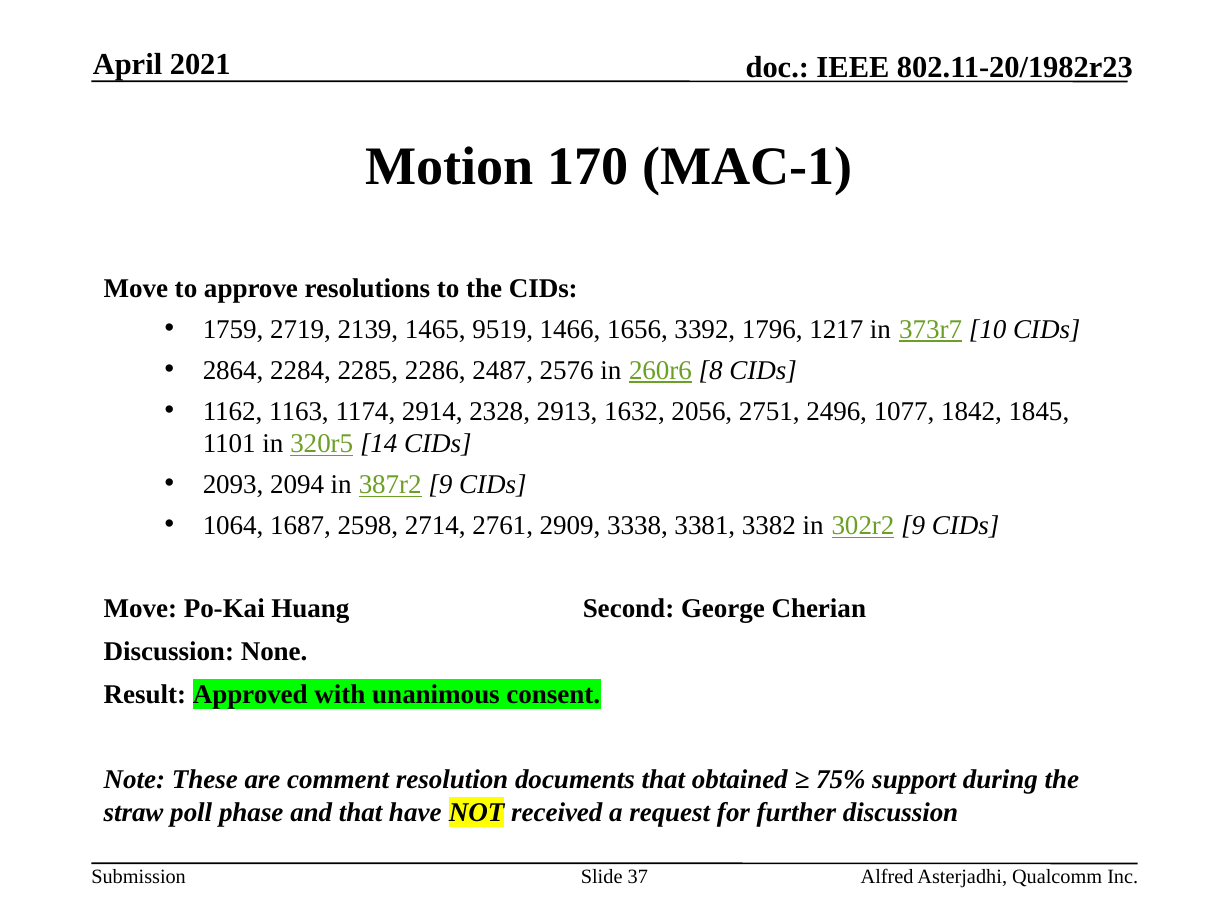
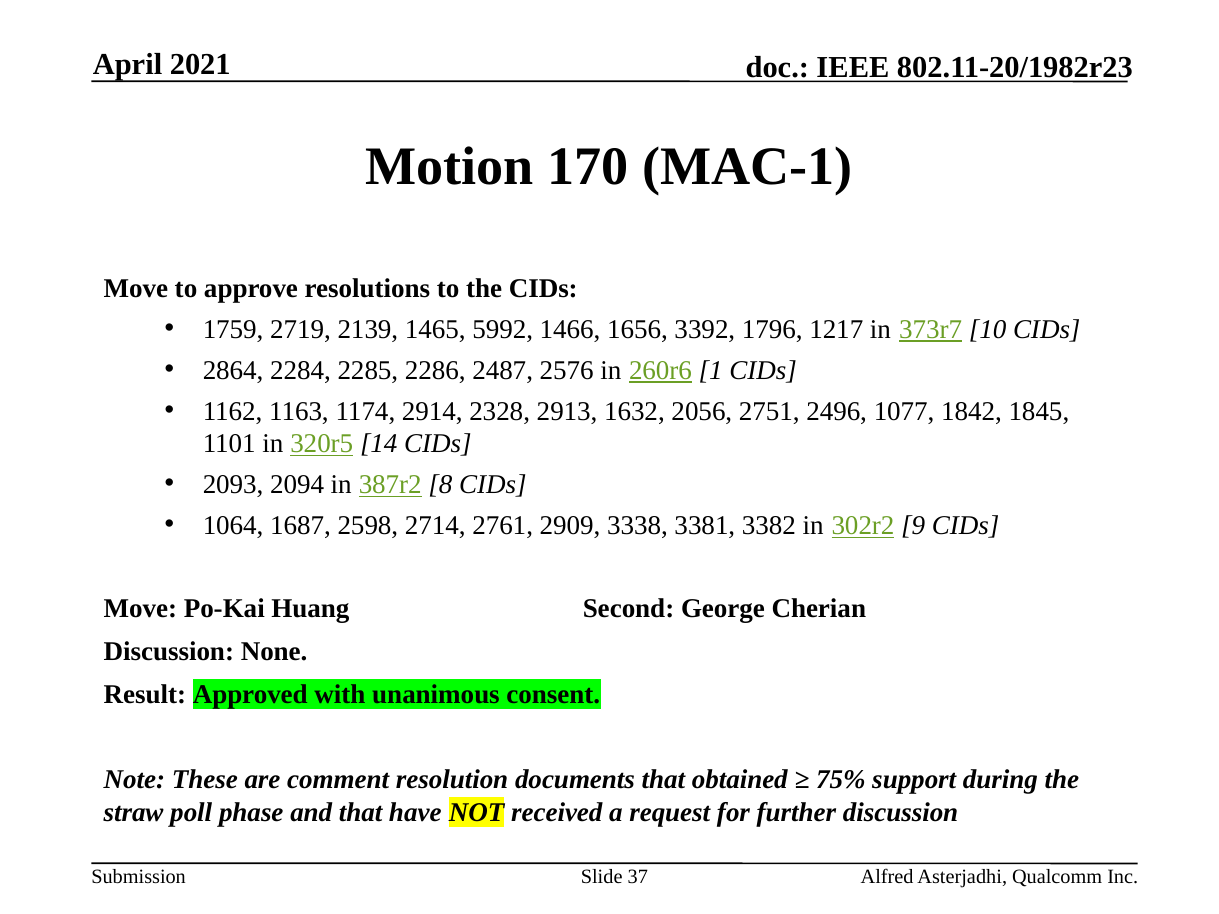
9519: 9519 -> 5992 (503, 329)
8: 8 -> 1 (711, 370)
387r2 9: 9 -> 8 (440, 485)
